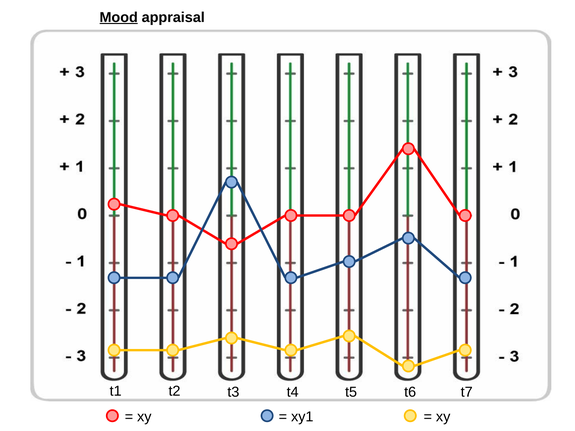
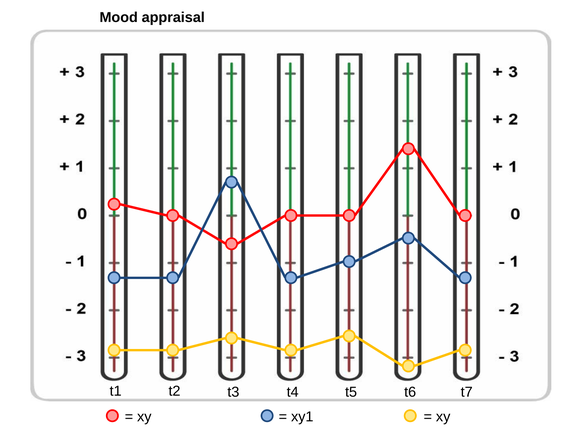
Mood underline: present -> none (119, 17)
